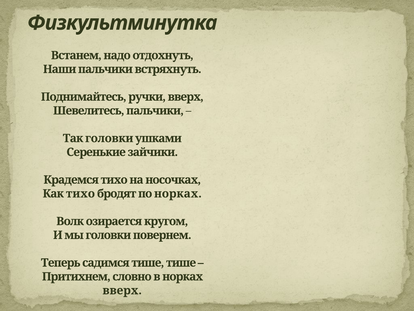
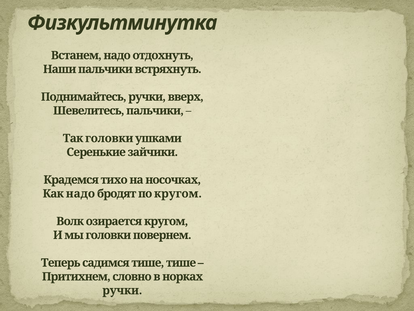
Как тихо: тихо -> надо (80, 193)
по норках: норках -> кругом (178, 193)
вверх: вверх -> ручки (122, 290)
